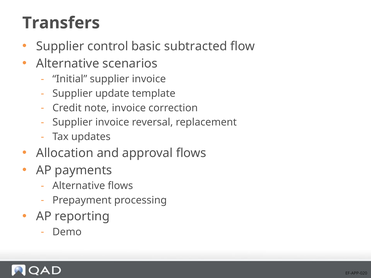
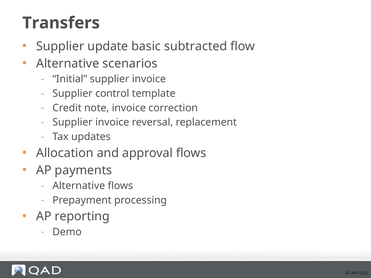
control: control -> update (108, 46)
update: update -> control (112, 94)
